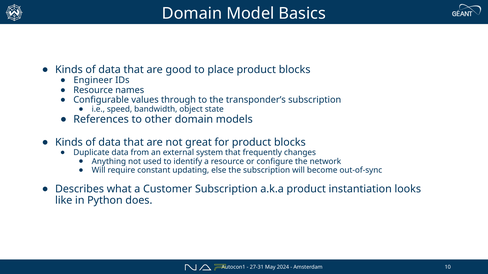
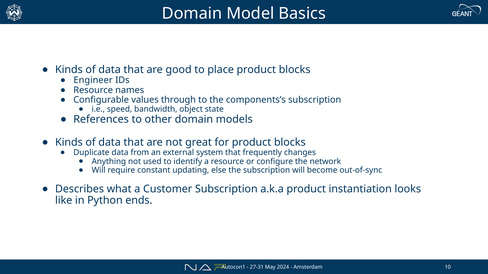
transponder’s: transponder’s -> components’s (256, 100)
does: does -> ends (139, 201)
